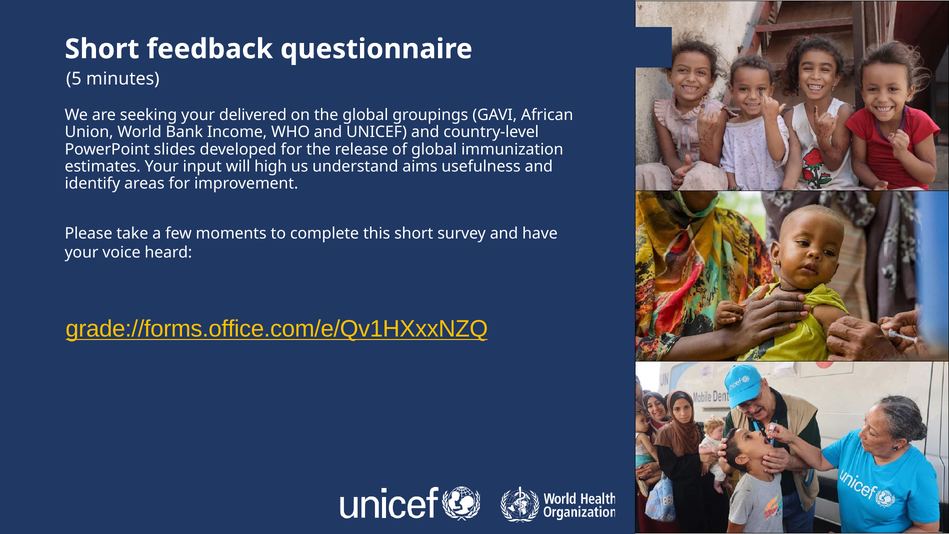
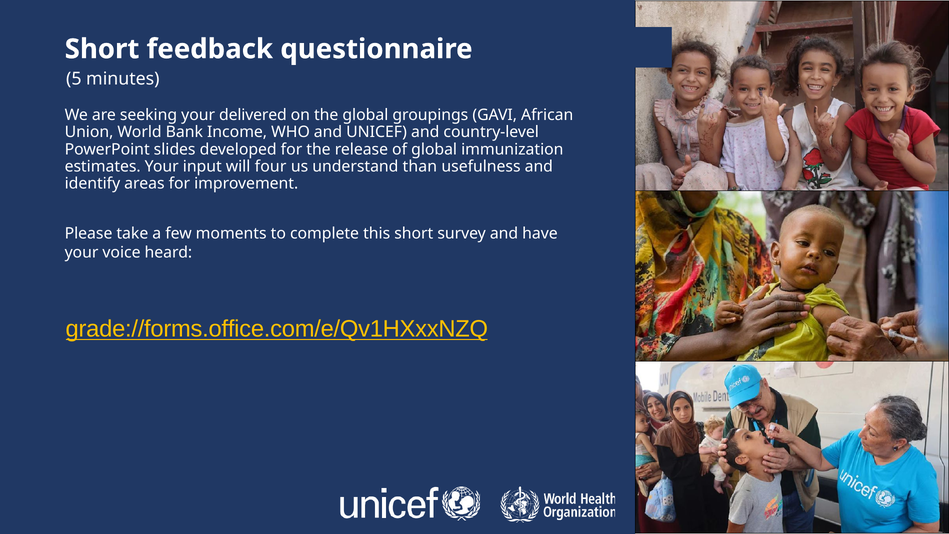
high: high -> four (271, 166)
aims: aims -> than (420, 166)
